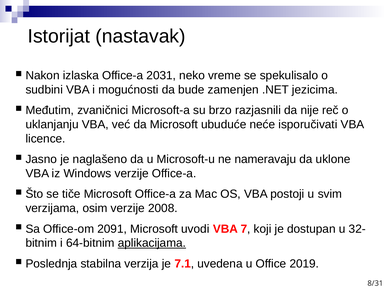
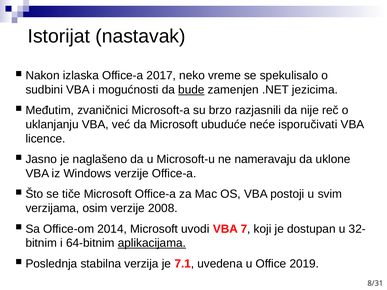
2031: 2031 -> 2017 (161, 76)
bude underline: none -> present (191, 90)
2091: 2091 -> 2014 (112, 229)
